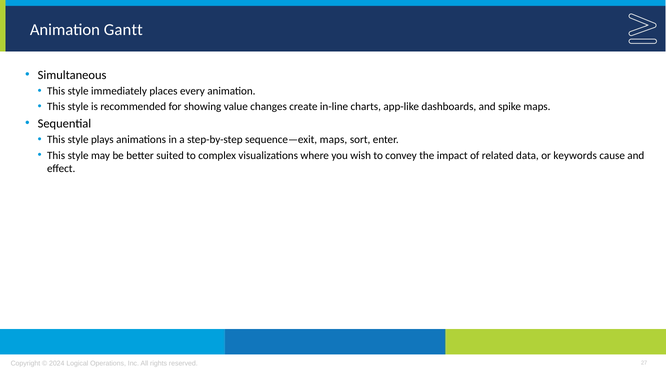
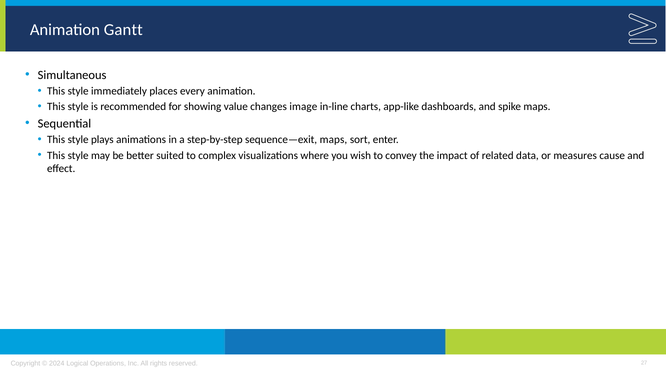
create: create -> image (303, 107)
keywords: keywords -> measures (575, 155)
